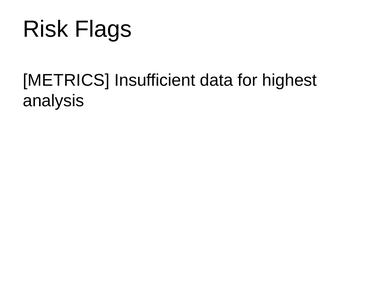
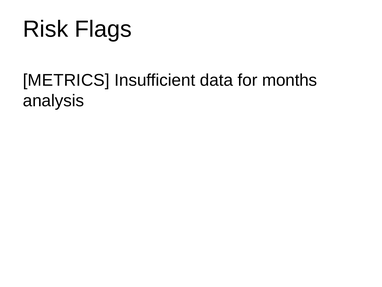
highest: highest -> months (290, 80)
